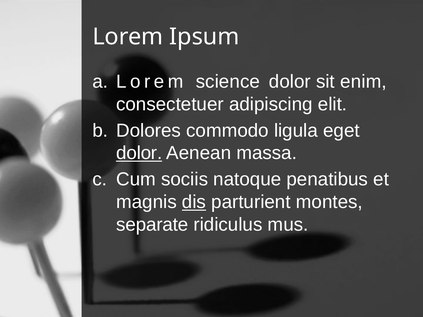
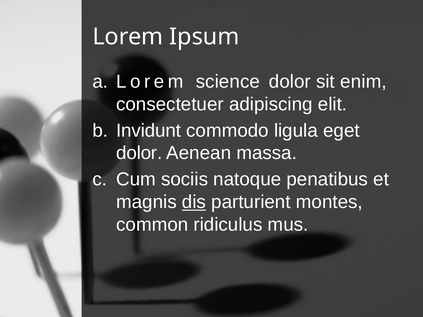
Dolores: Dolores -> Invidunt (149, 131)
dolor underline: present -> none (139, 153)
separate: separate -> common (152, 225)
